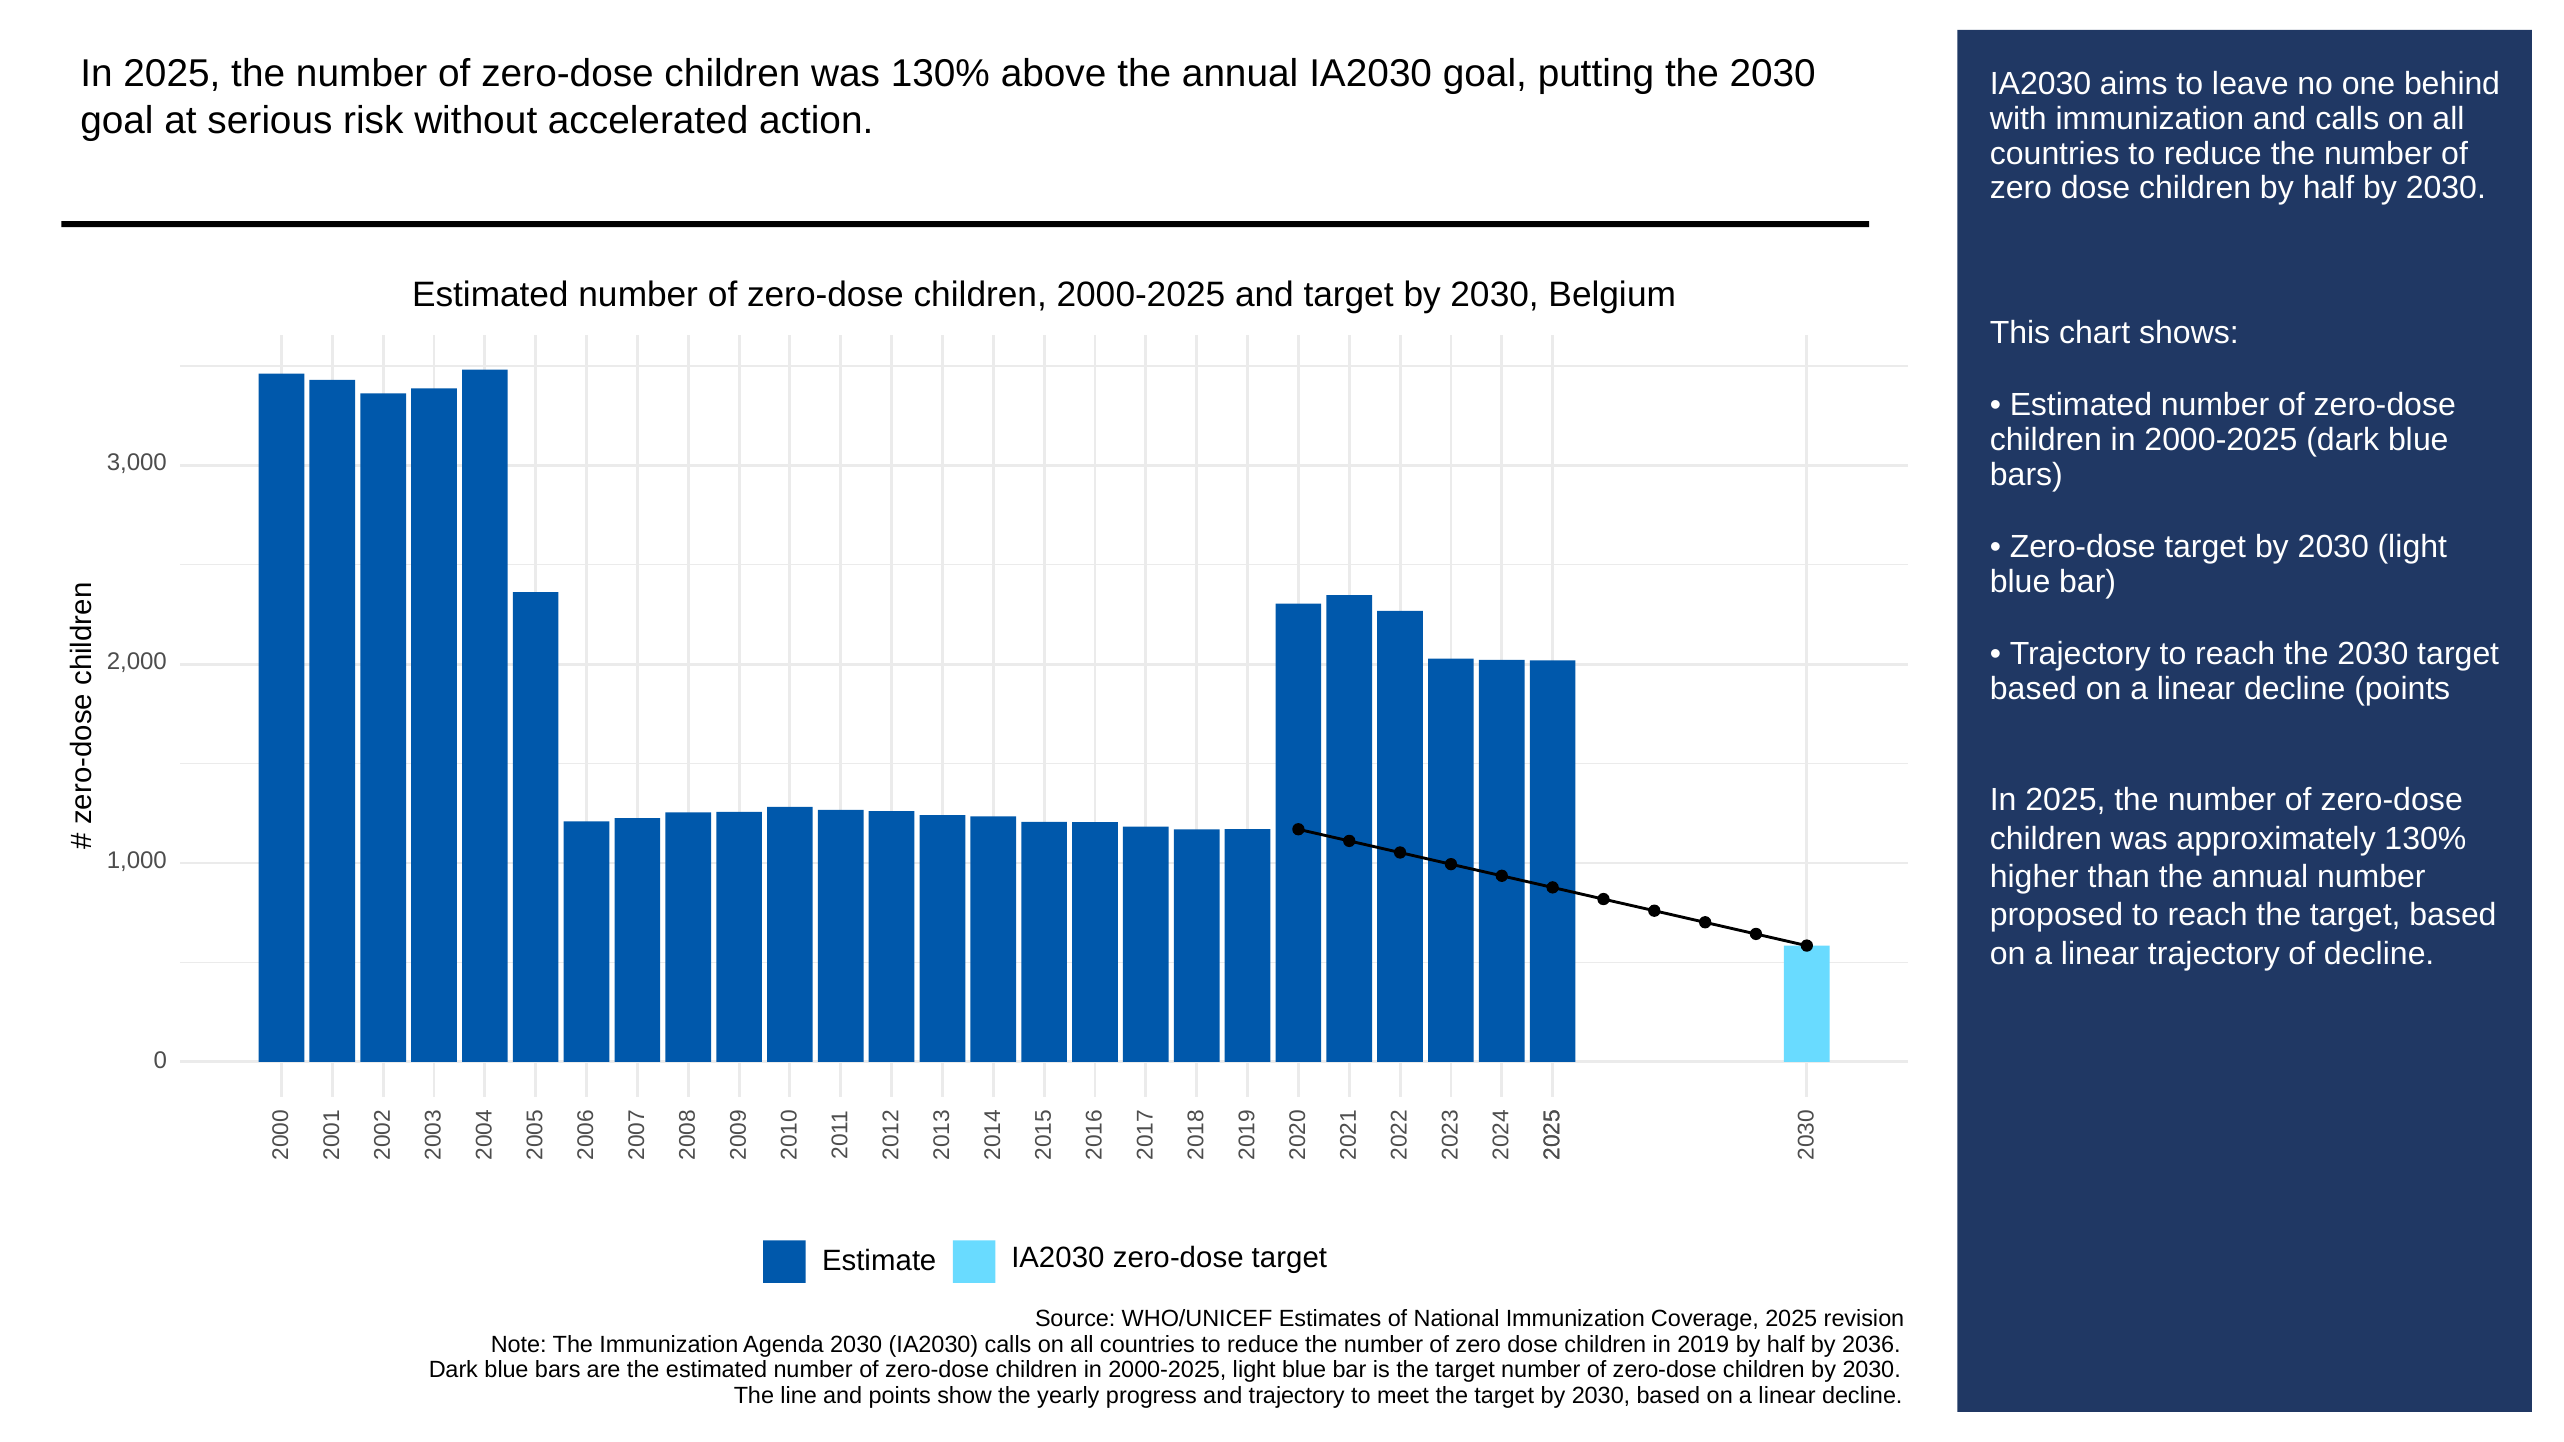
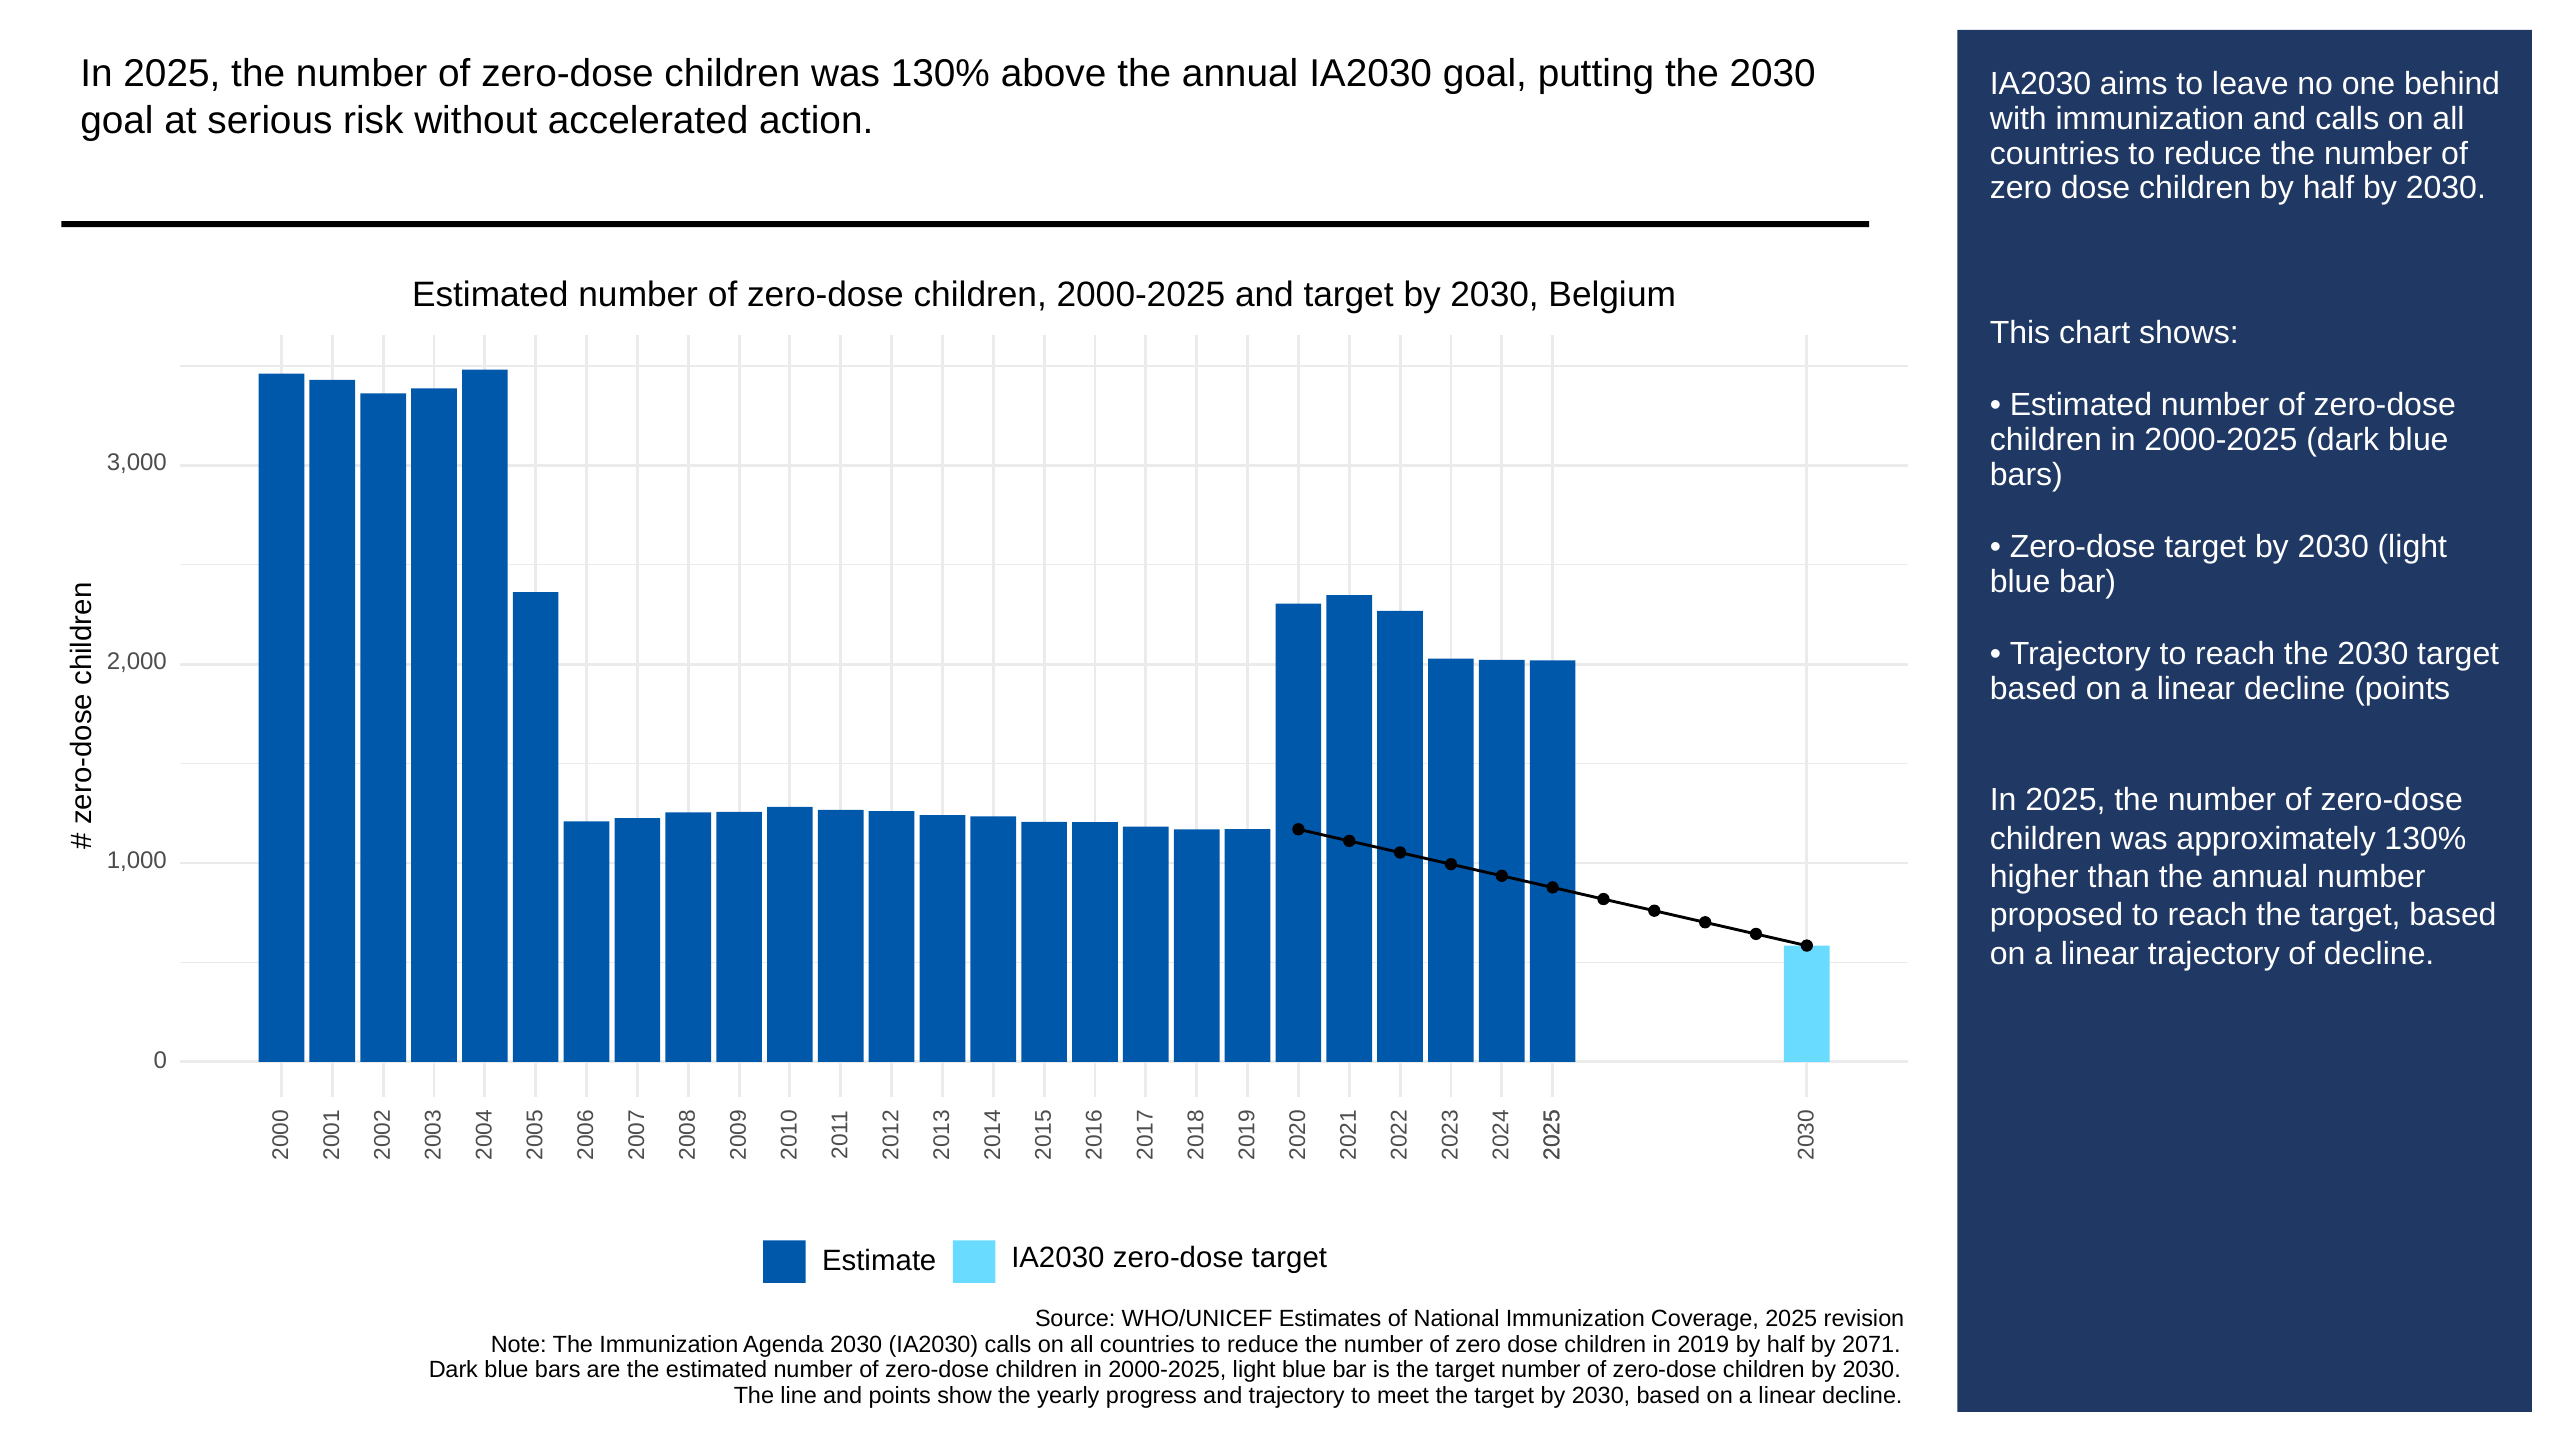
2036: 2036 -> 2071 (1871, 1345)
